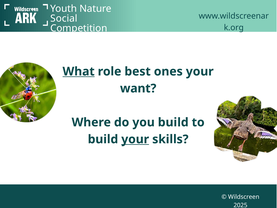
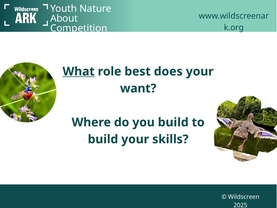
Social: Social -> About (64, 18)
ones: ones -> does (168, 71)
your underline: present -> none (135, 139)
